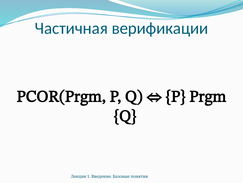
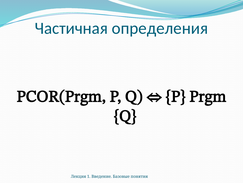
верификации: верификации -> определения (160, 28)
